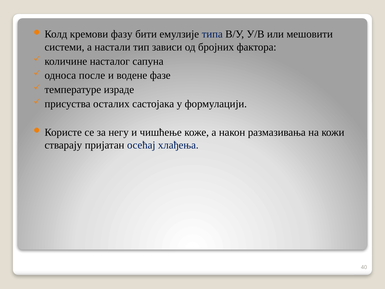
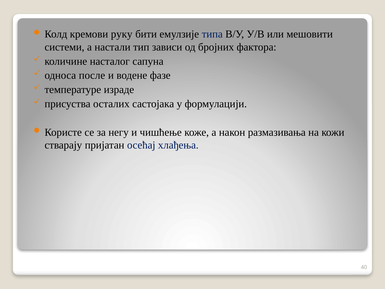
фазу: фазу -> руку (122, 34)
